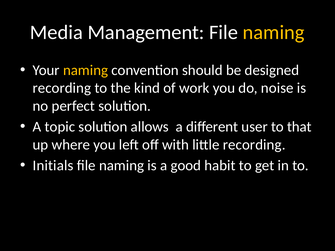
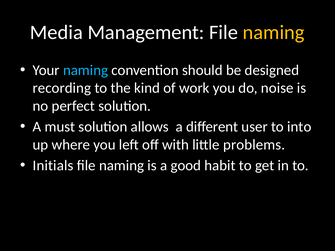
naming colour: yellow -> light blue (86, 70)
topic: topic -> must (60, 127)
that: that -> into (299, 127)
little recording: recording -> problems (254, 145)
